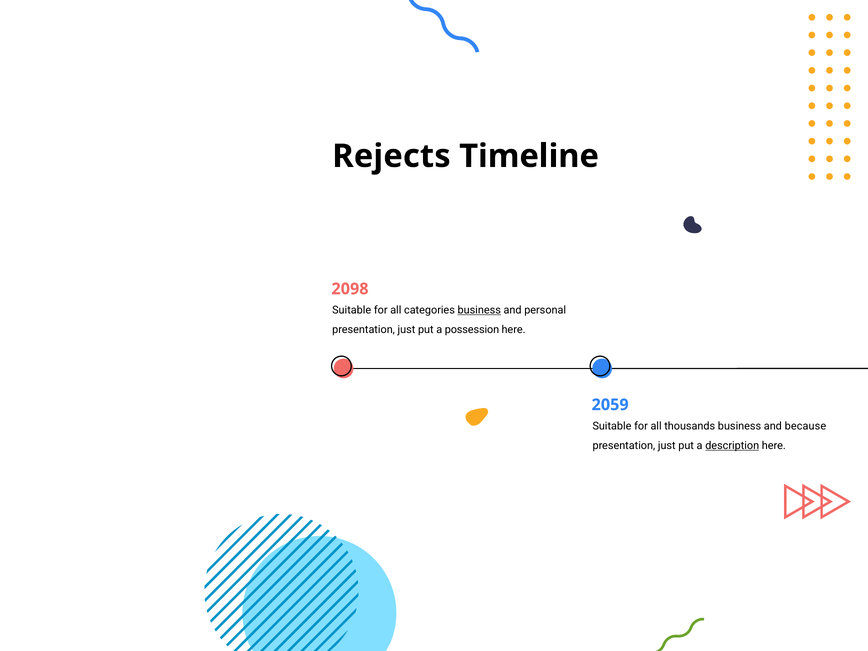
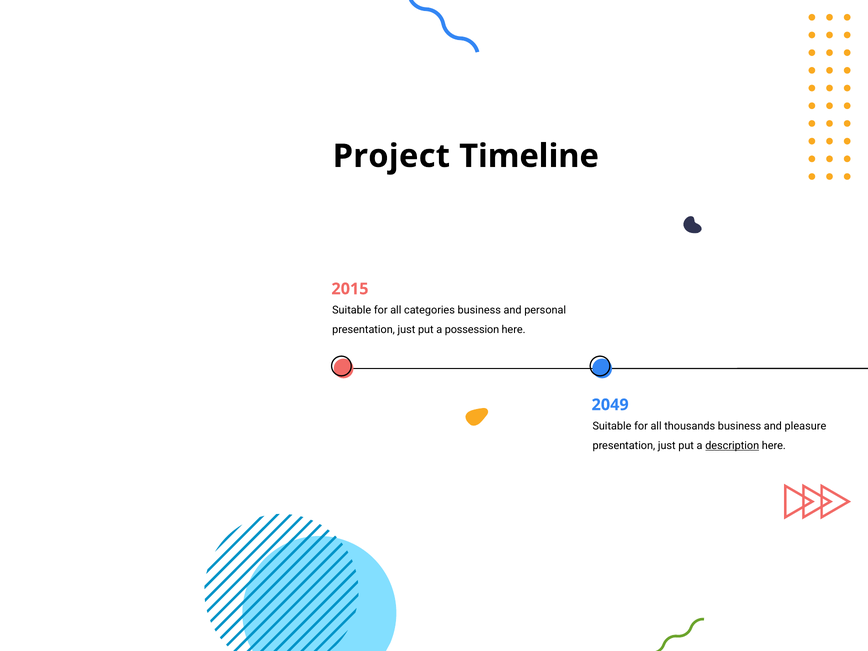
Rejects: Rejects -> Project (391, 156)
2098: 2098 -> 2015 (350, 289)
business underline: present -> none (479, 310)
2059: 2059 -> 2049 (610, 405)
because: because -> pleasure (805, 426)
